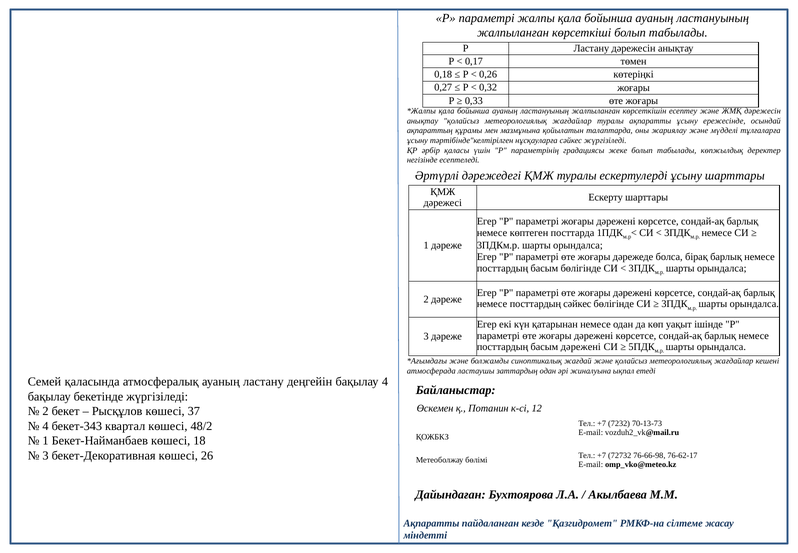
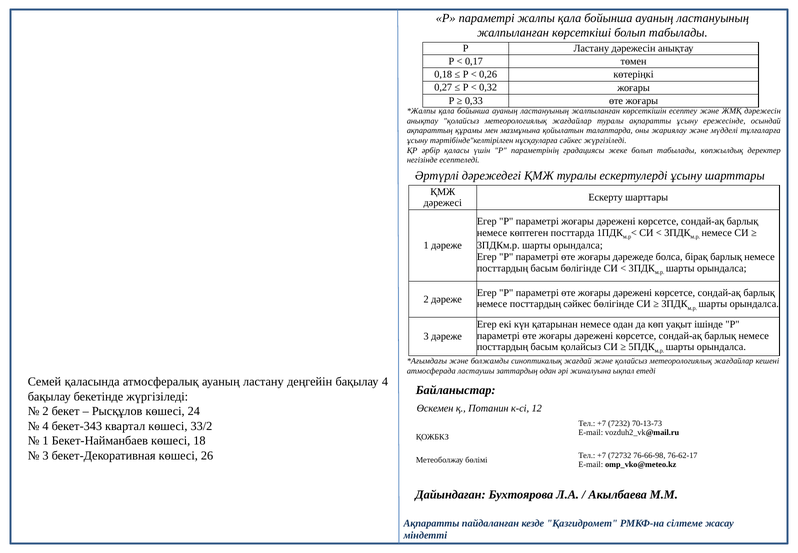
басым дәрежені: дәрежені -> қолайсыз (581, 347)
37: 37 -> 24 (194, 411)
48/2: 48/2 -> 33/2 (201, 426)
